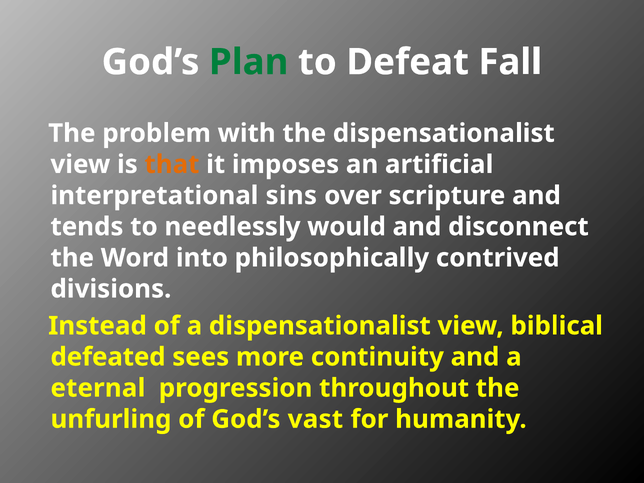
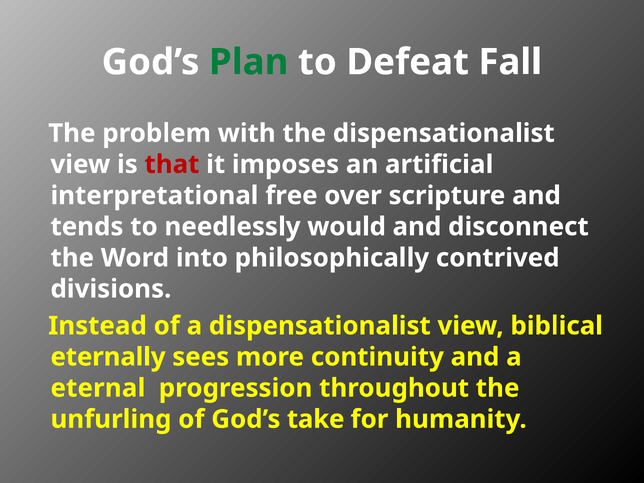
that colour: orange -> red (172, 164)
sins: sins -> free (291, 196)
defeated: defeated -> eternally (108, 357)
vast: vast -> take (316, 419)
